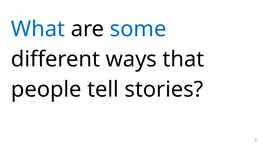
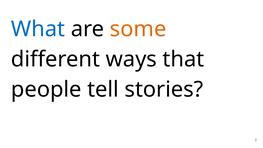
some colour: blue -> orange (138, 29)
